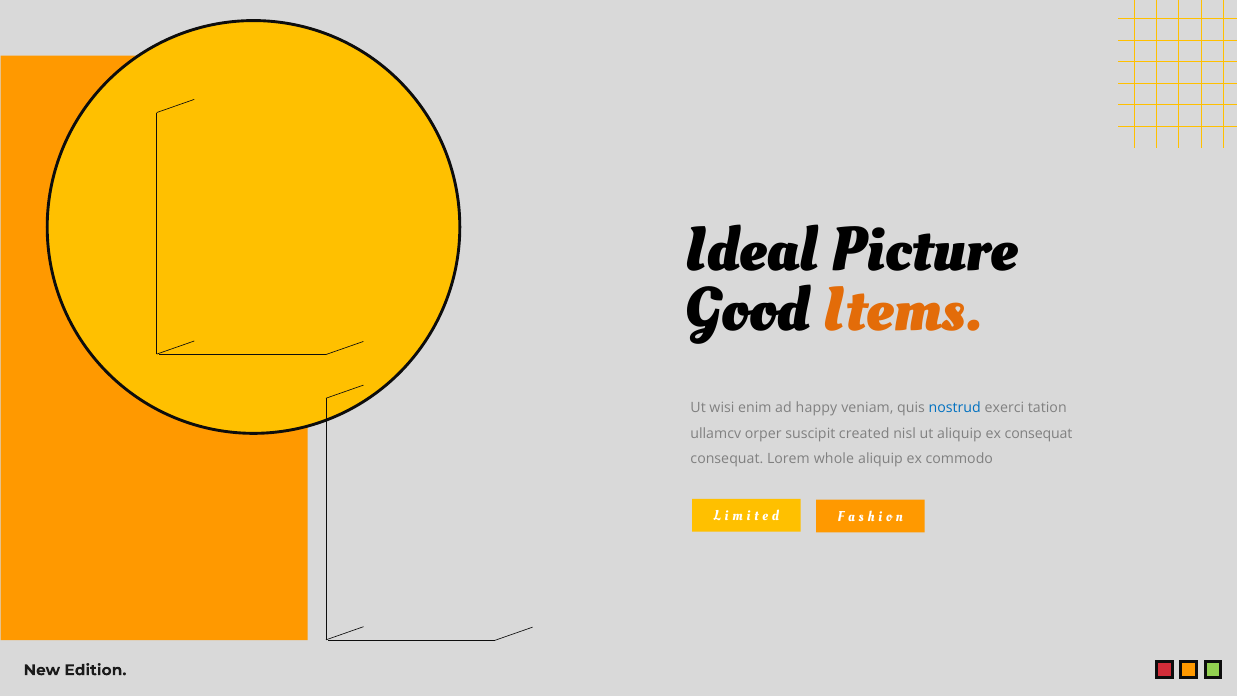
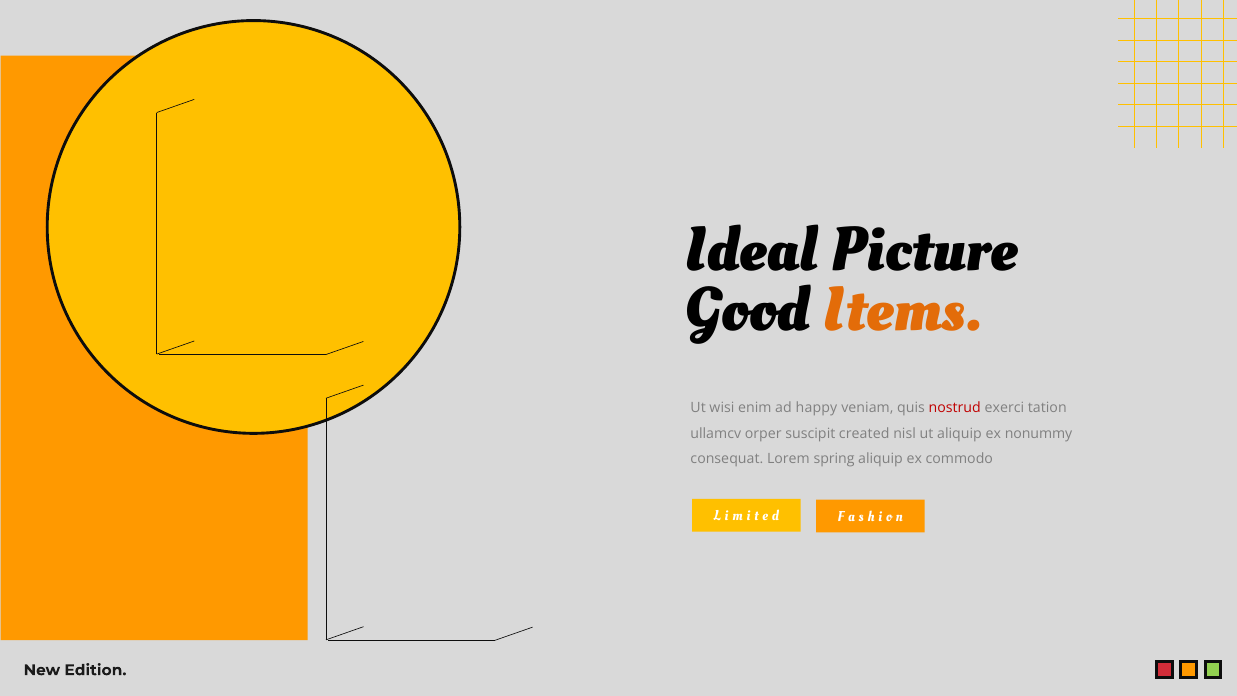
nostrud colour: blue -> red (955, 408)
ex consequat: consequat -> nonummy (1039, 433)
whole: whole -> spring (834, 459)
